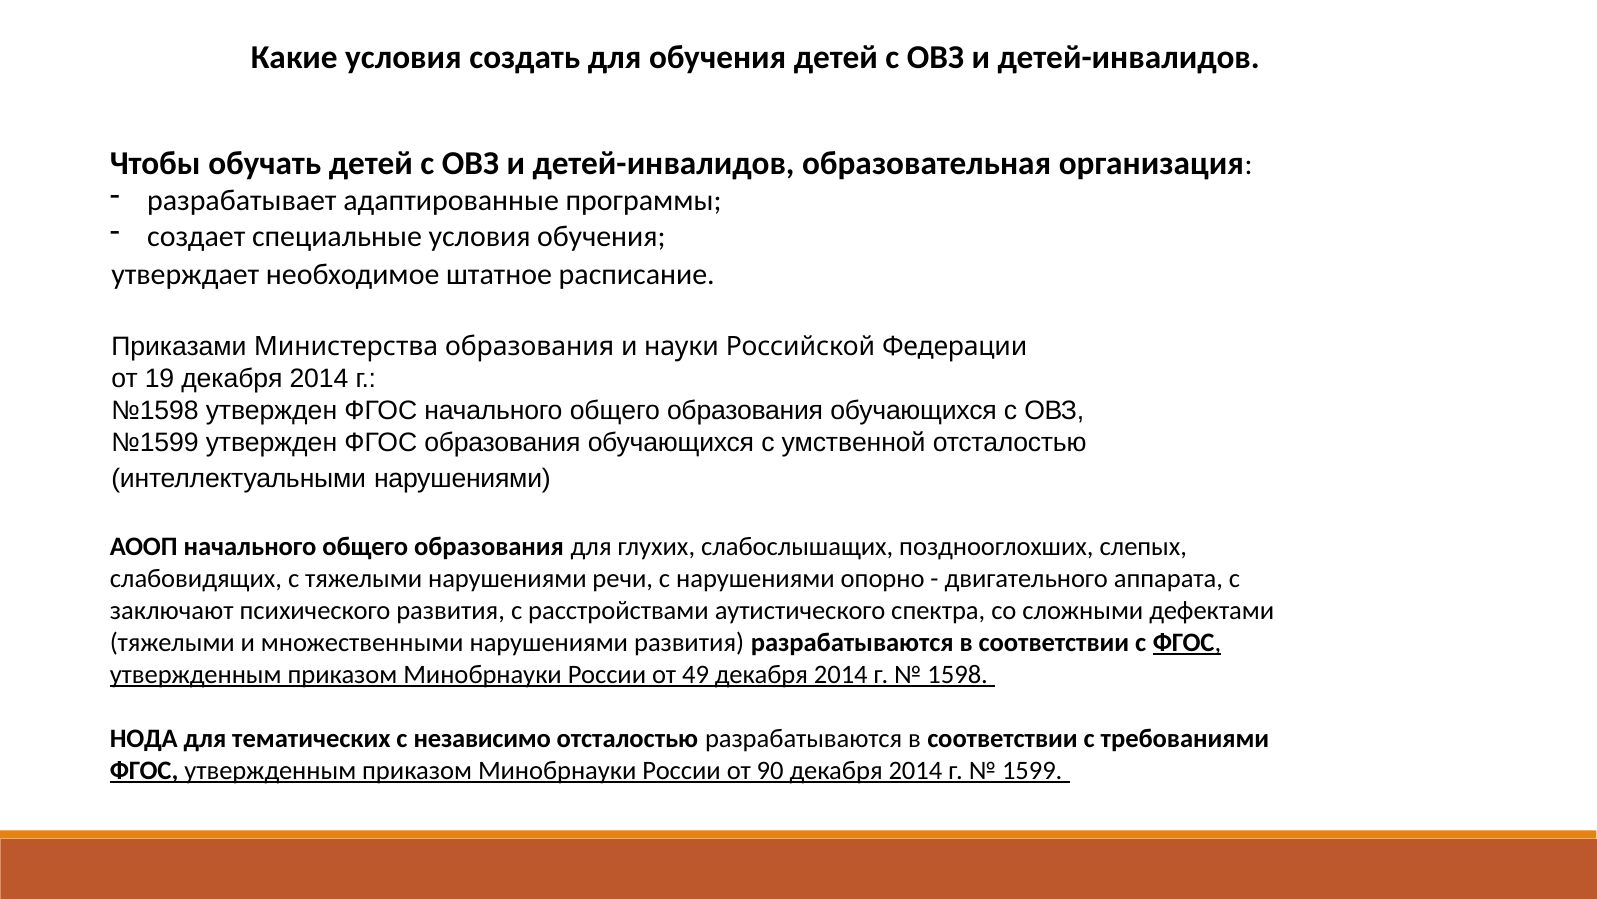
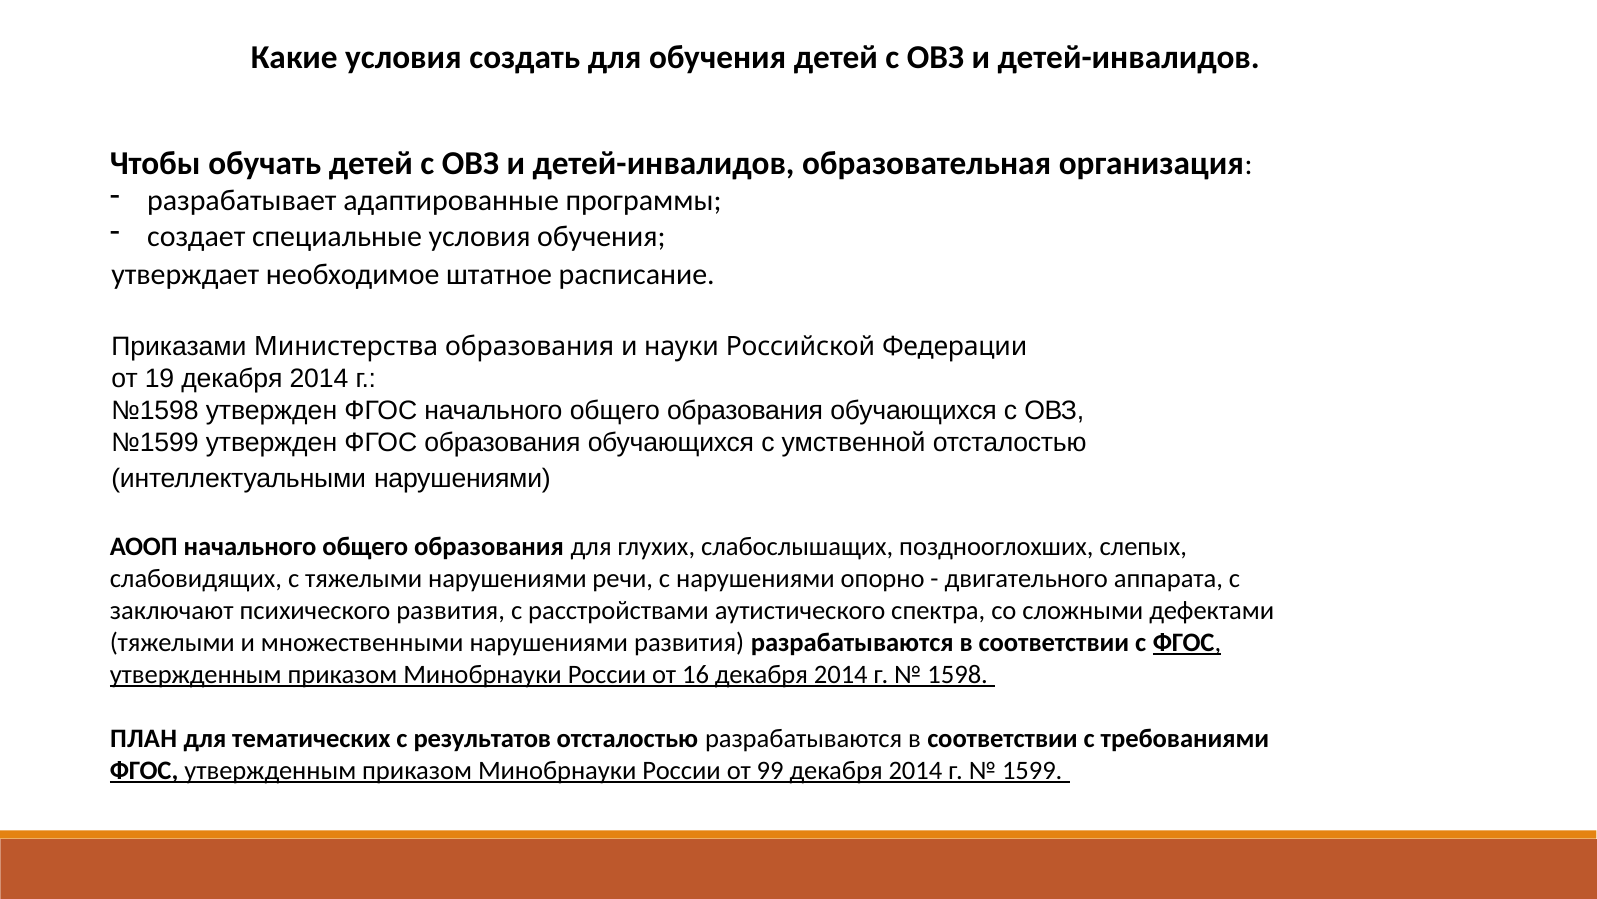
49: 49 -> 16 (696, 674)
НОДА: НОДА -> ПЛАН (144, 738)
независимо: независимо -> результатов (482, 738)
90: 90 -> 99 (770, 770)
